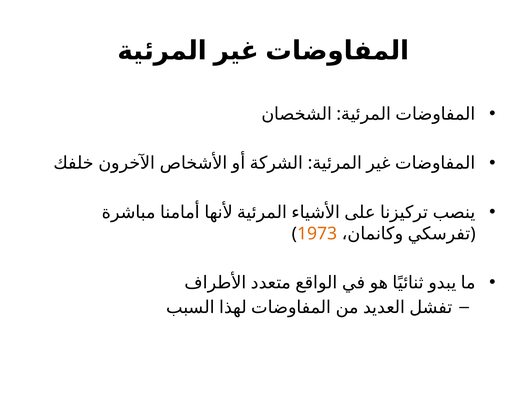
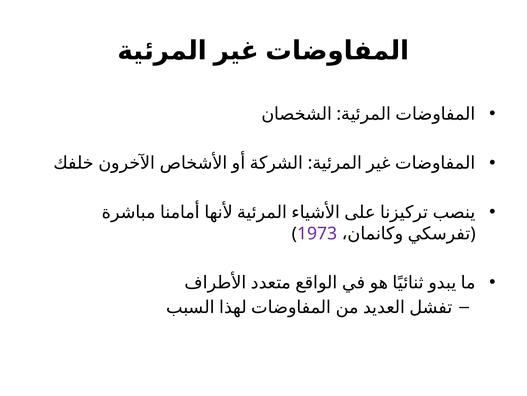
1973 colour: orange -> purple (317, 233)
